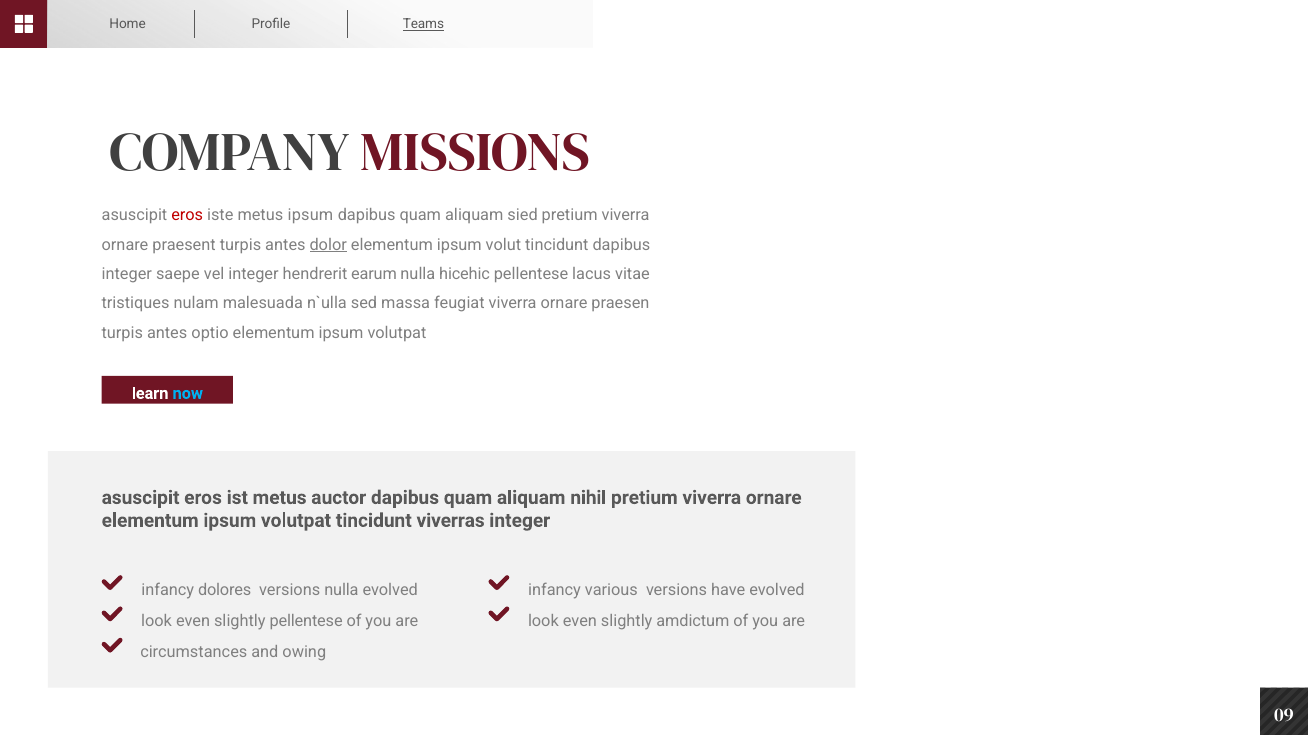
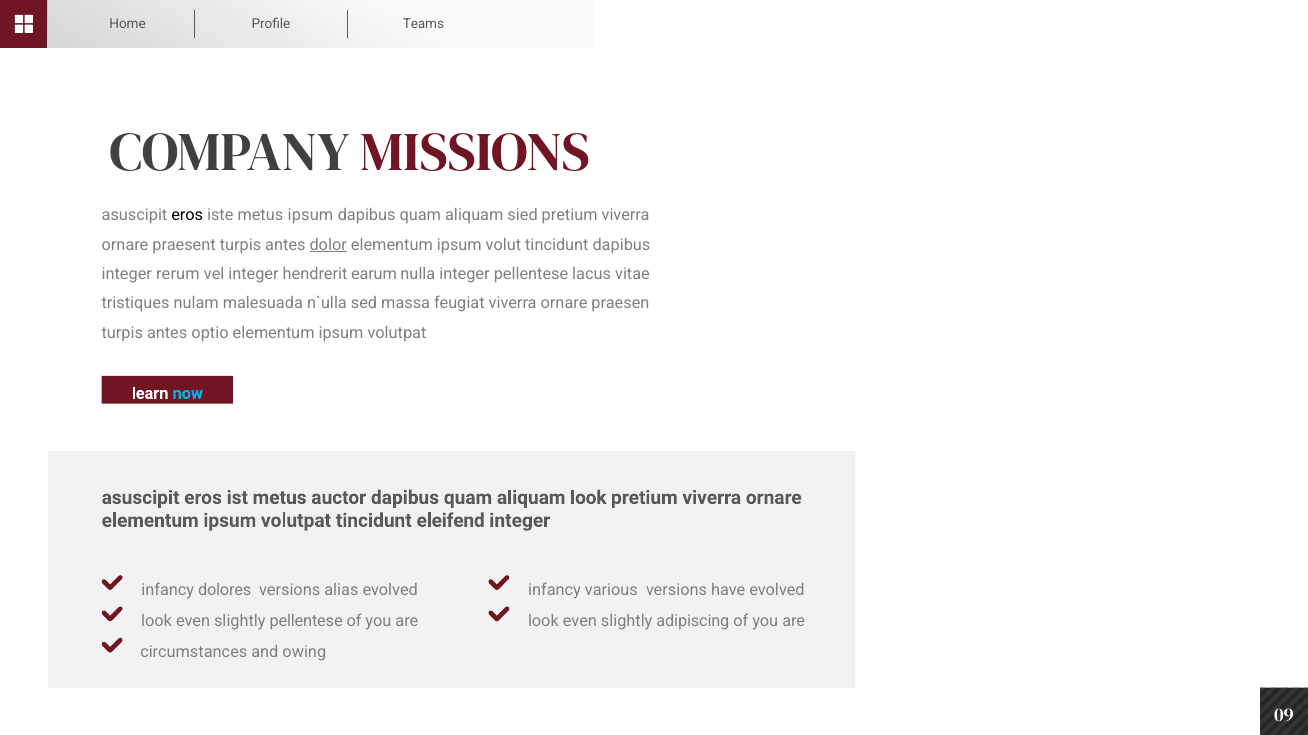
Teams underline: present -> none (423, 25)
eros colour: red -> black (187, 215)
saepe: saepe -> rerum (178, 274)
nulla hicehic: hicehic -> integer (464, 274)
aliquam nihil: nihil -> look (588, 498)
viverras: viverras -> eleifend (451, 521)
versions nulla: nulla -> alias (341, 590)
amdictum: amdictum -> adipiscing (693, 622)
